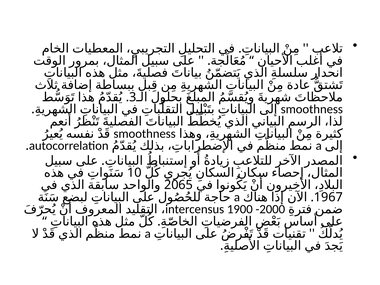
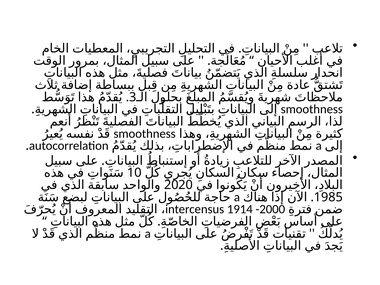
2065: 2065 -> 2020 (178, 185)
1967: 1967 -> 1985 (328, 197)
1900: 1900 -> 1914 (240, 209)
